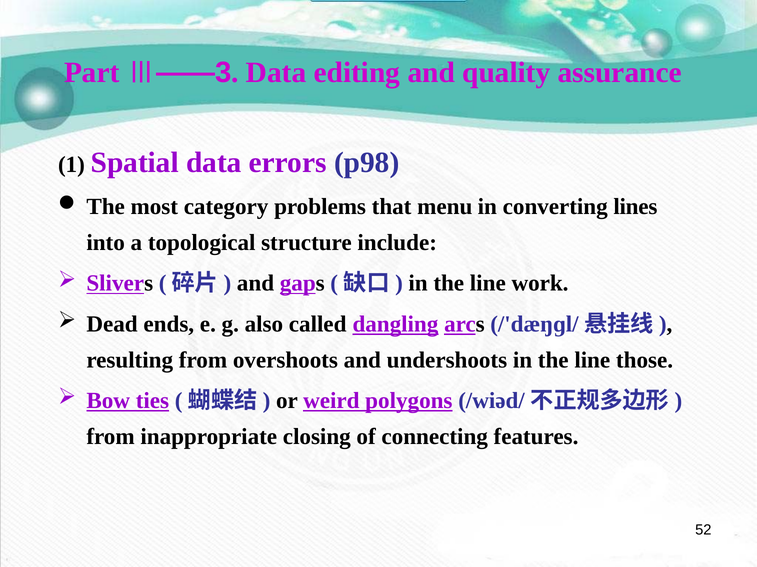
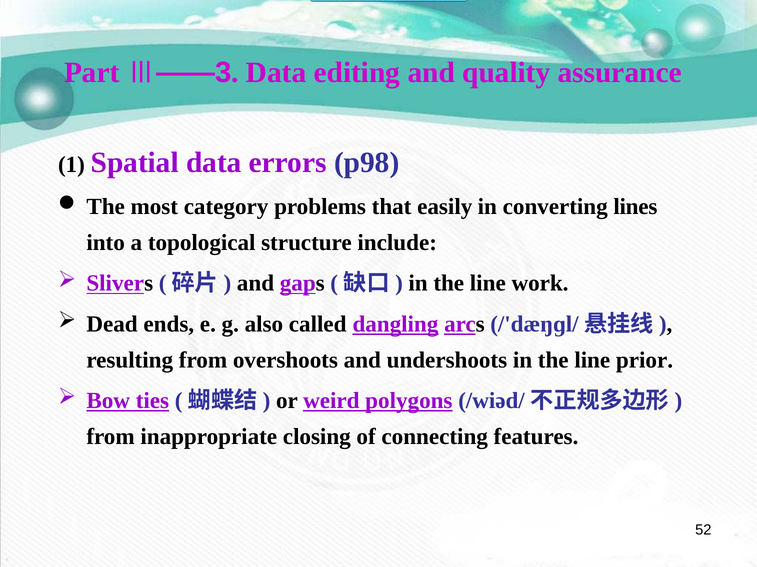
menu: menu -> easily (445, 207)
those: those -> prior (645, 360)
